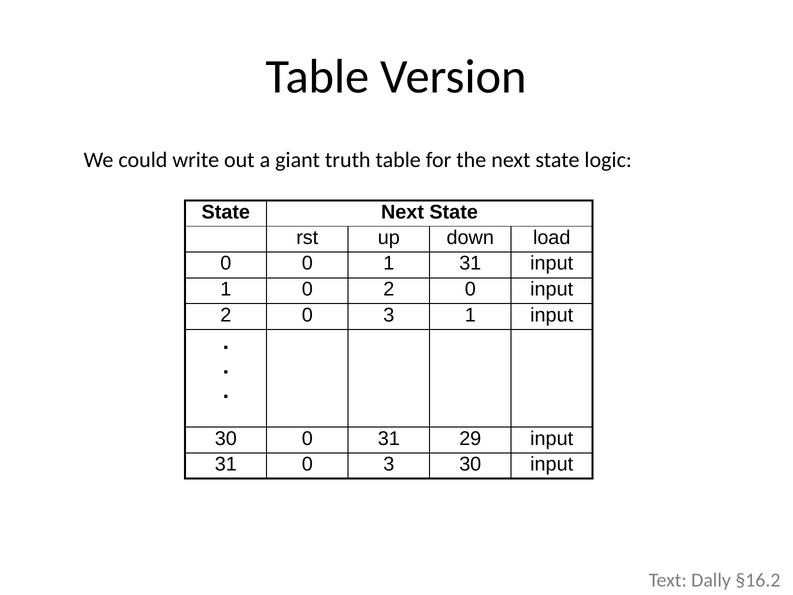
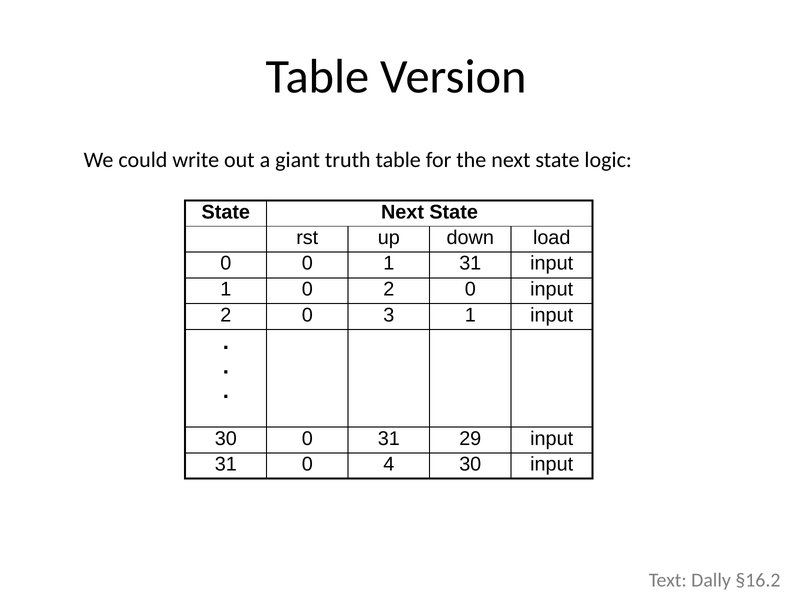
31 0 3: 3 -> 4 (389, 464)
